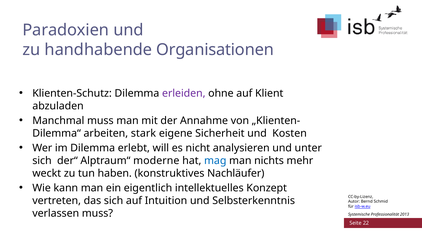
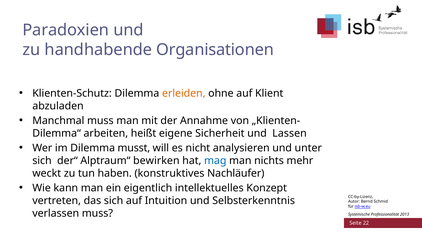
erleiden colour: purple -> orange (184, 93)
stark: stark -> heißt (144, 134)
Kosten: Kosten -> Lassen (290, 134)
erlebt: erlebt -> musst (134, 148)
moderne: moderne -> bewirken (156, 161)
